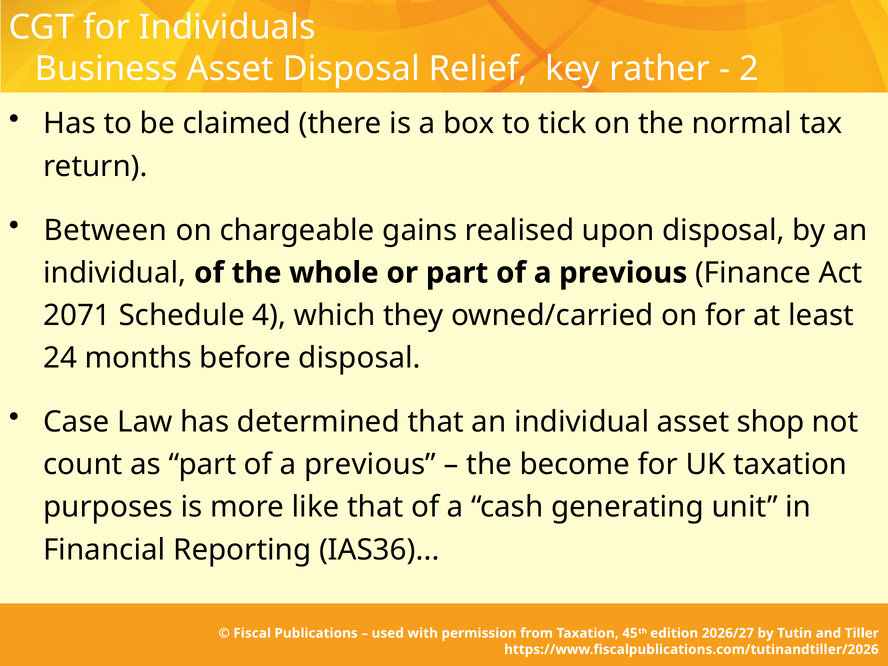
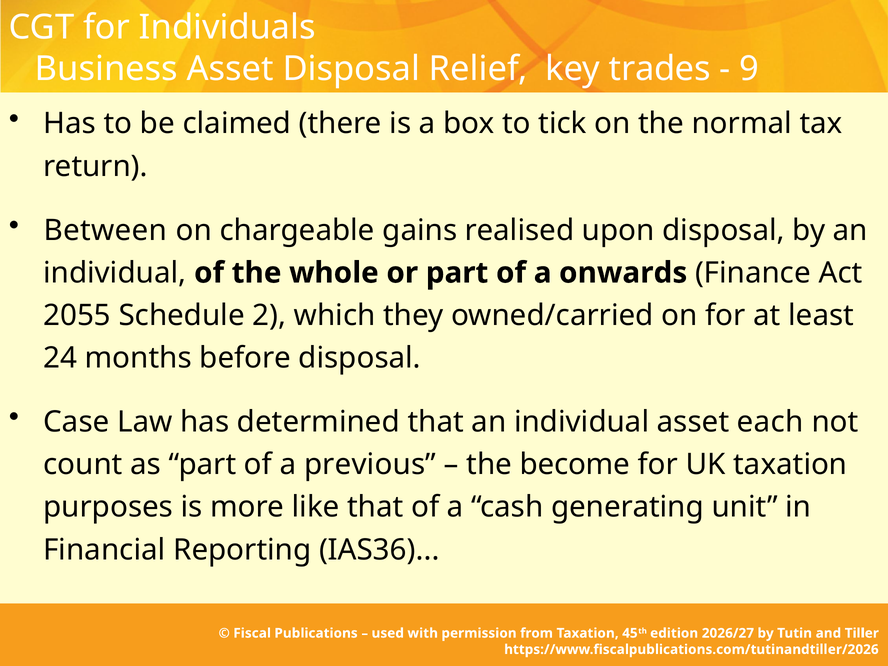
rather: rather -> trades (660, 69)
2: 2 -> 9 (749, 69)
previous: previous -> onwards (623, 273)
2071: 2071 -> 2055 (77, 315)
4: 4 -> 2 (269, 315)
shop: shop -> each (770, 422)
